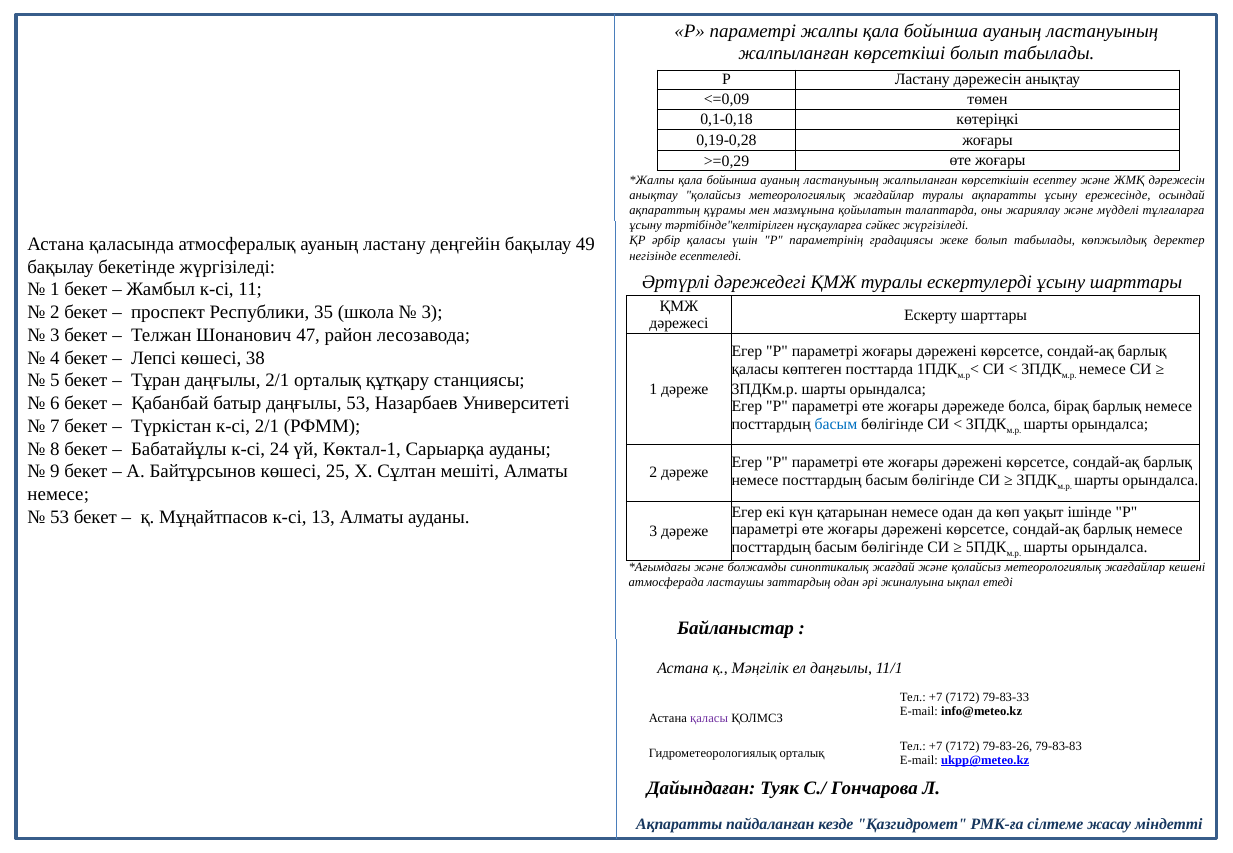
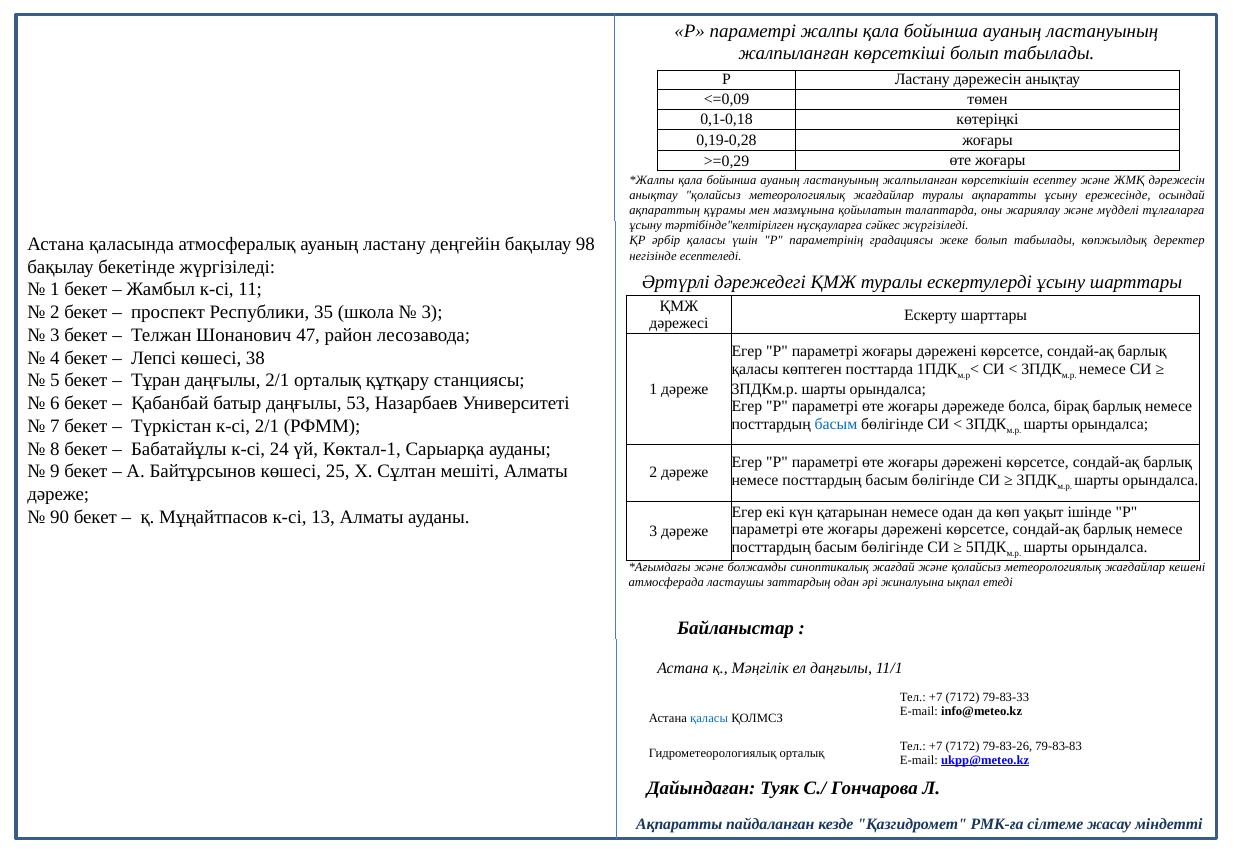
49: 49 -> 98 (585, 244)
немесе: немесе -> дәреже (58, 495)
53: 53 -> 90 (60, 518)
қаласы colour: purple -> blue (709, 718)
